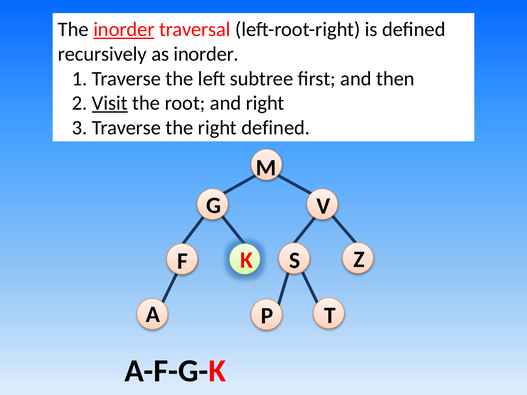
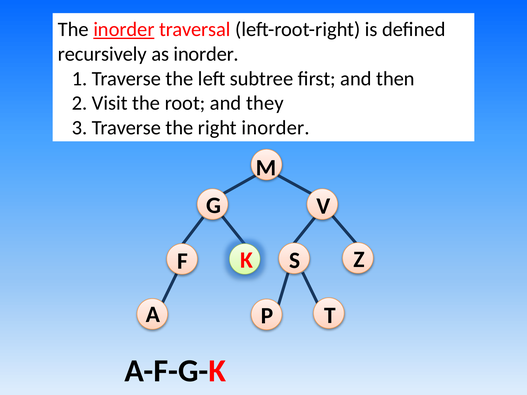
Visit underline: present -> none (110, 103)
and right: right -> they (265, 103)
right defined: defined -> inorder (276, 128)
